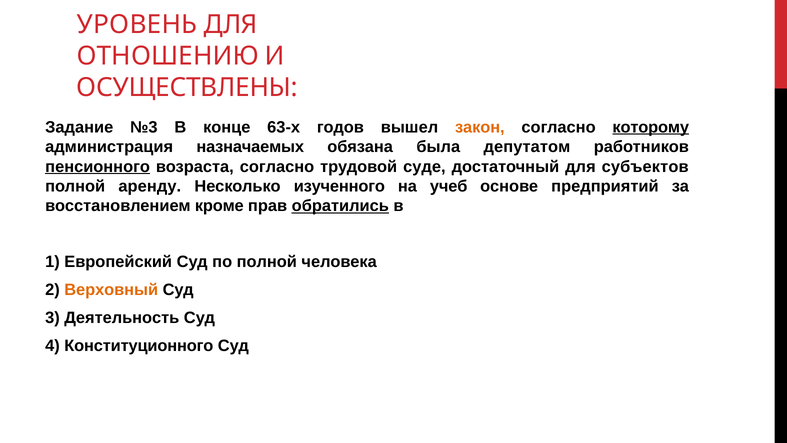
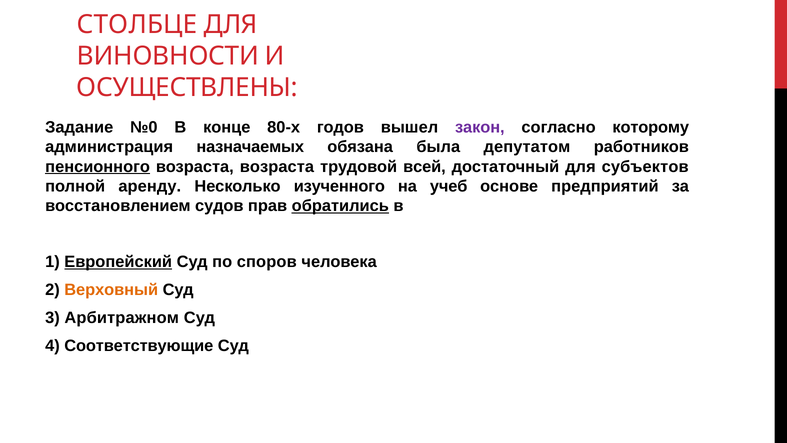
УРОВЕНЬ: УРОВЕНЬ -> СТОЛБЦЕ (137, 25)
ОТНОШЕНИЮ: ОТНОШЕНИЮ -> ВИНОВНОСТИ (168, 56)
№3: №3 -> №0 (144, 127)
63-х: 63-х -> 80-х (284, 127)
закон colour: orange -> purple (480, 127)
которому underline: present -> none (651, 127)
возраста согласно: согласно -> возраста (277, 167)
суде: суде -> всей (424, 167)
кроме: кроме -> судов (219, 206)
Европейский underline: none -> present (118, 262)
по полной: полной -> споров (267, 262)
Деятельность: Деятельность -> Арбитражном (122, 318)
Конституционного: Конституционного -> Соответствующие (139, 345)
